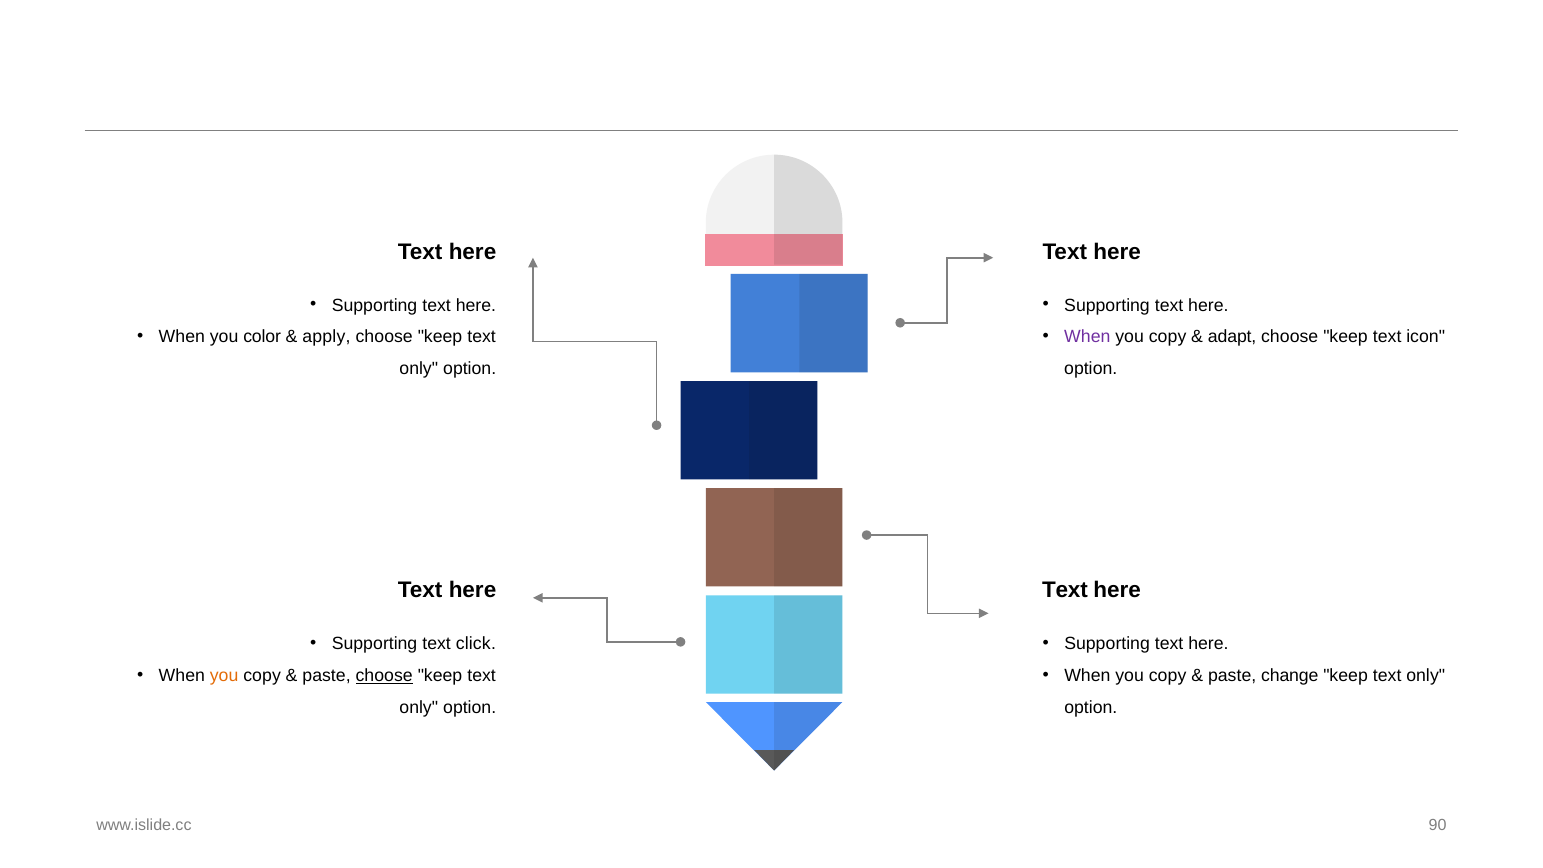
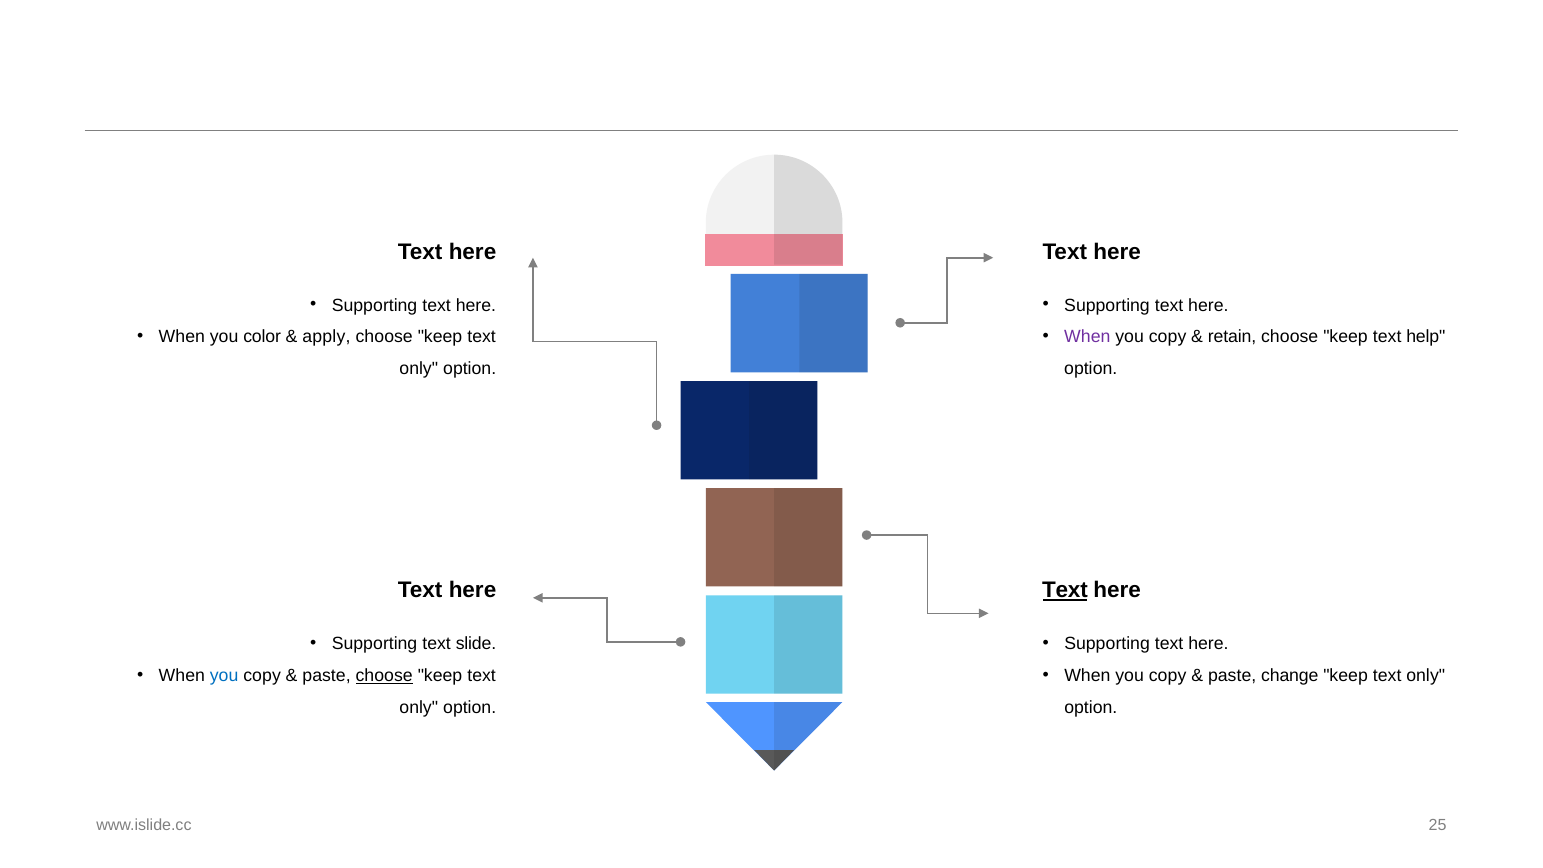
adapt: adapt -> retain (1232, 337)
icon: icon -> help (1426, 337)
Text underline: none -> present (1065, 590)
click: click -> slide (476, 644)
you colour: orange -> blue (224, 676)
90: 90 -> 25 (1438, 825)
